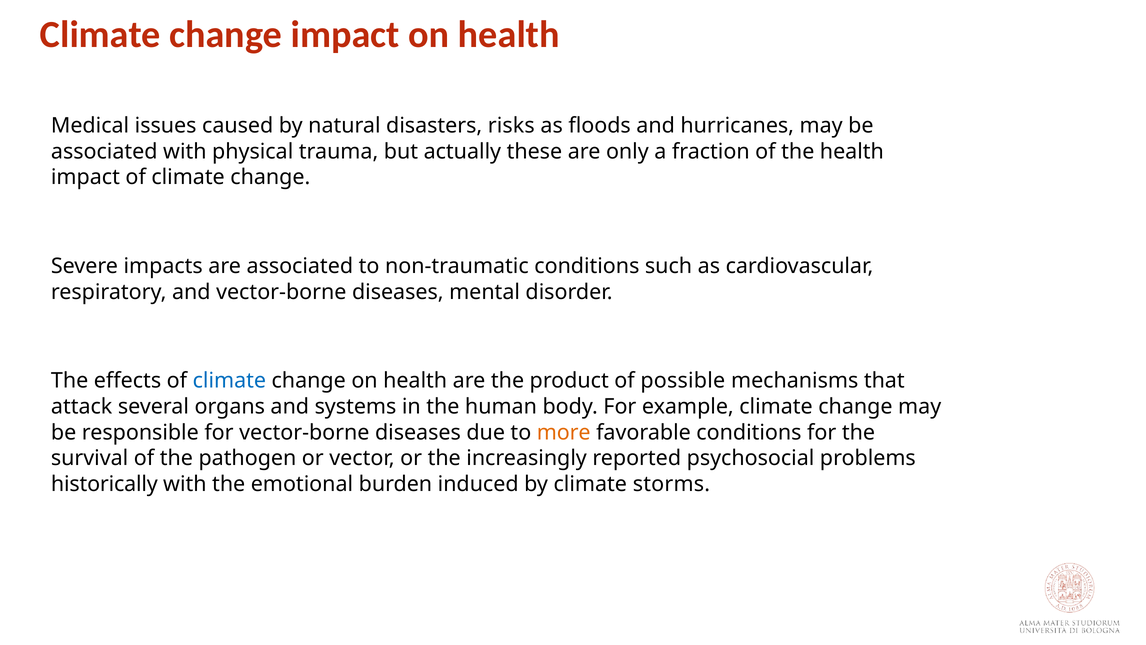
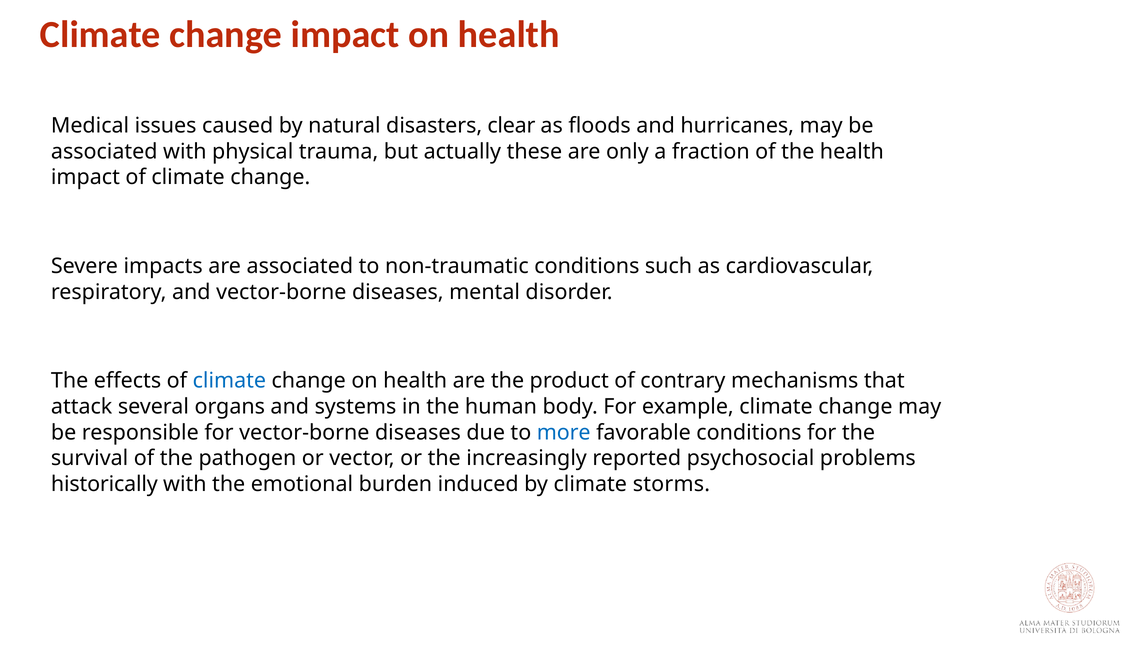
risks: risks -> clear (511, 126)
possible: possible -> contrary (683, 381)
more colour: orange -> blue (564, 432)
